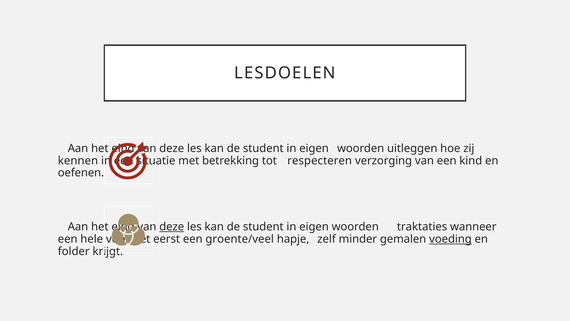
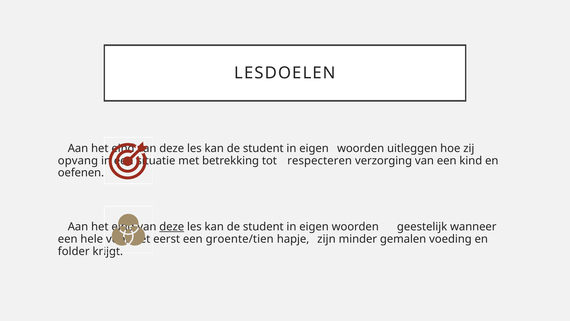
kennen: kennen -> opvang (78, 161)
traktaties: traktaties -> geestelijk (422, 227)
groente/veel: groente/veel -> groente/tien (240, 239)
zelf: zelf -> zijn (326, 239)
voeding underline: present -> none (450, 239)
